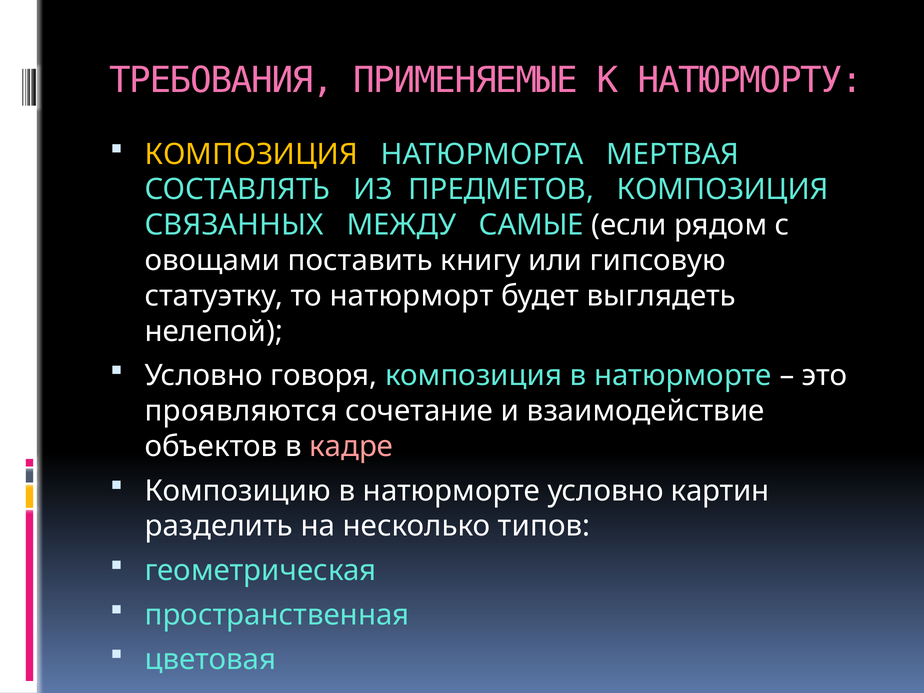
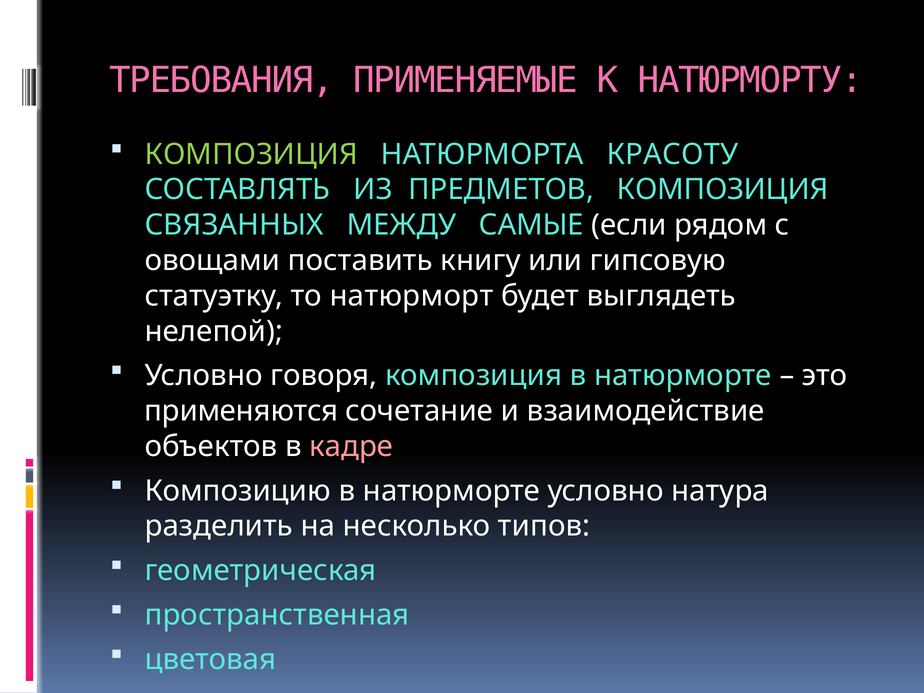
КОМПОЗИЦИЯ colour: yellow -> light green (251, 154)
МЕРТВАЯ: МЕРТВАЯ -> КРАСОТУ (672, 154)
проявляются: проявляются -> применяются (241, 411)
картин: картин -> натура (720, 491)
